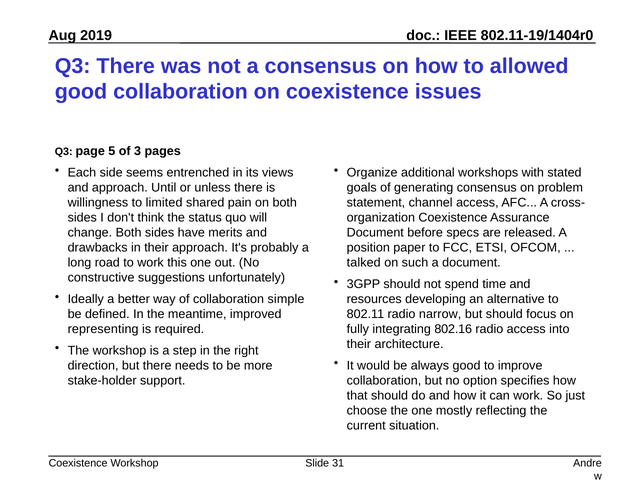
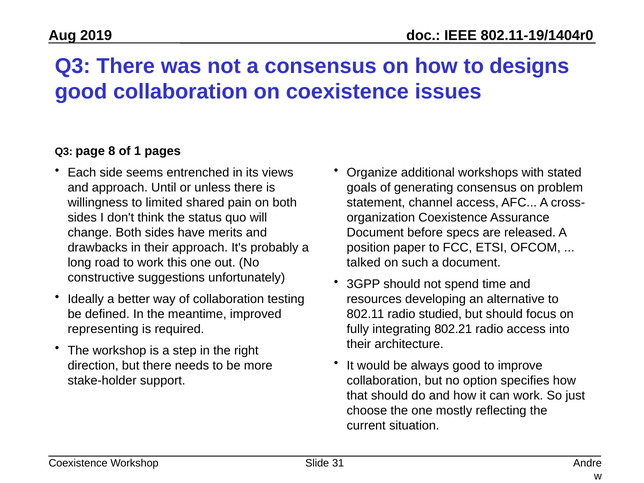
allowed: allowed -> designs (529, 66)
5: 5 -> 8 (112, 151)
3: 3 -> 1 (138, 151)
simple: simple -> testing (286, 299)
narrow: narrow -> studied (440, 314)
802.16: 802.16 -> 802.21 (453, 329)
